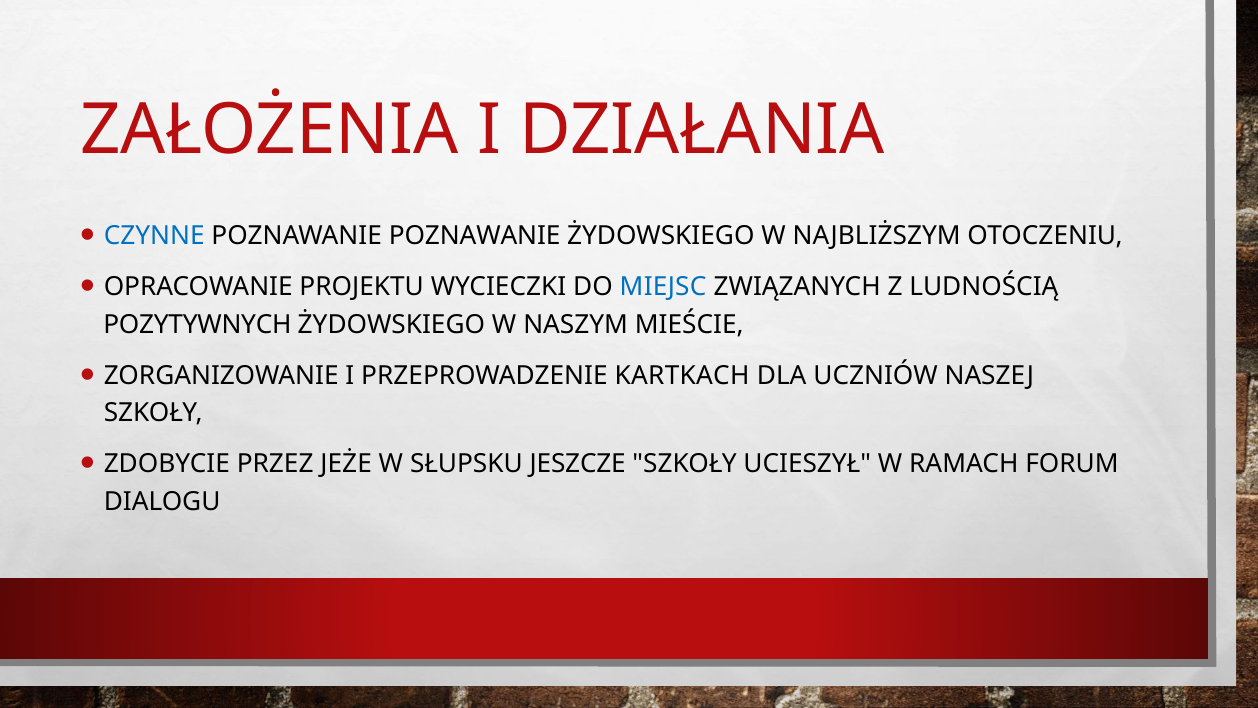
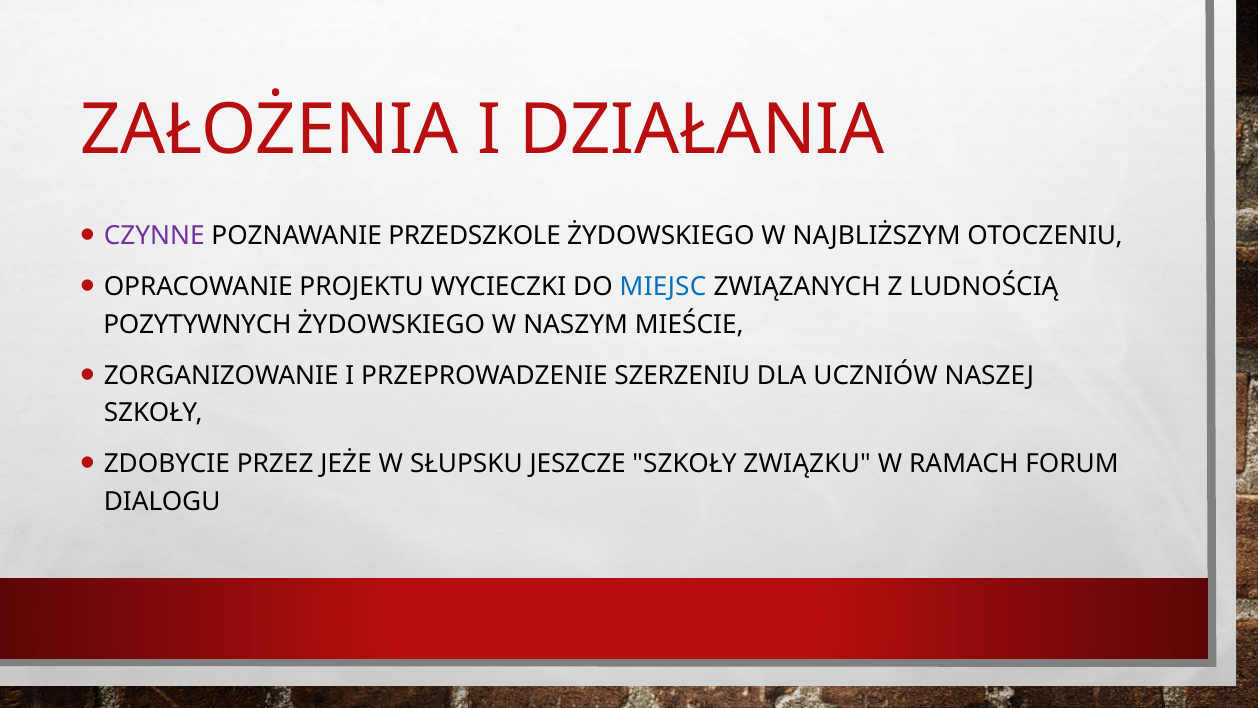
CZYNNE colour: blue -> purple (154, 236)
POZNAWANIE POZNAWANIE: POZNAWANIE -> PRZEDSZKOLE (475, 236)
KARTKACH: KARTKACH -> SZERZENIU (682, 375)
UCIESZYŁ: UCIESZYŁ -> ZWIĄZKU (807, 464)
